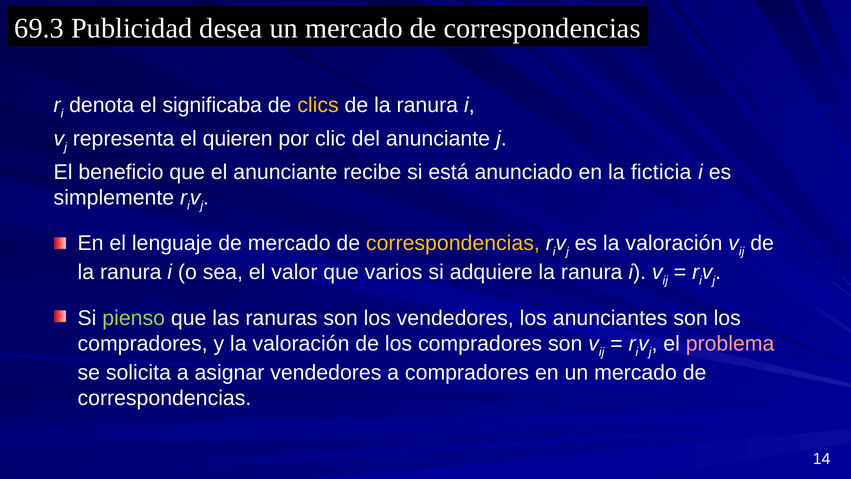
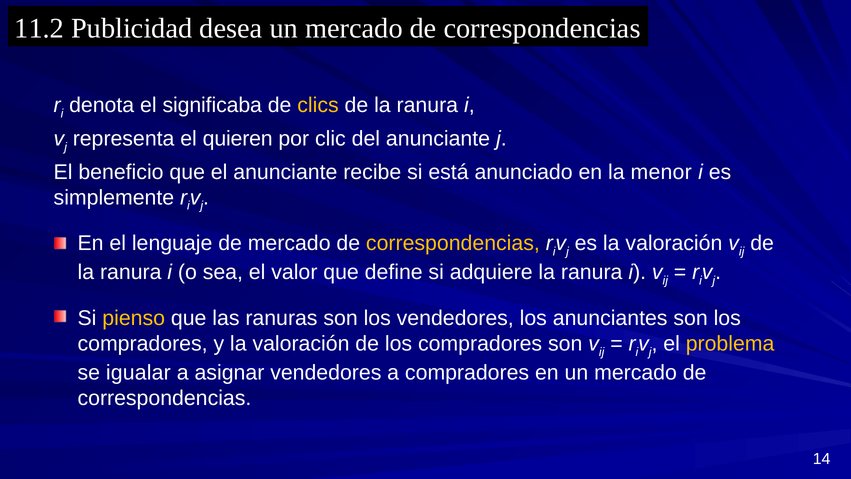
69.3: 69.3 -> 11.2 (39, 28)
ficticia: ficticia -> menor (661, 172)
varios: varios -> define (394, 272)
pienso colour: light green -> yellow (134, 318)
problema colour: pink -> yellow (730, 343)
solicita: solicita -> igualar (138, 373)
